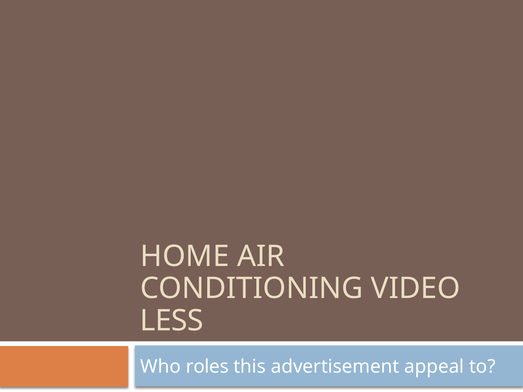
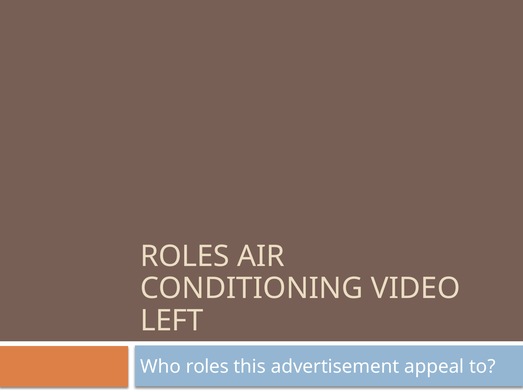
HOME: HOME -> ROLES (185, 256)
LESS: LESS -> LEFT (172, 321)
